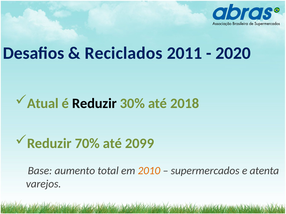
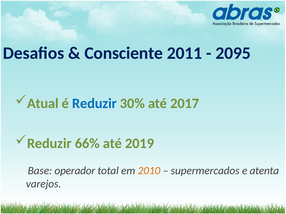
Reciclados: Reciclados -> Consciente (124, 53)
2020: 2020 -> 2095 (233, 53)
Reduzir colour: black -> blue (94, 104)
2018: 2018 -> 2017 (185, 104)
70%: 70% -> 66% (87, 144)
2099: 2099 -> 2019 (140, 144)
aumento: aumento -> operador (75, 171)
